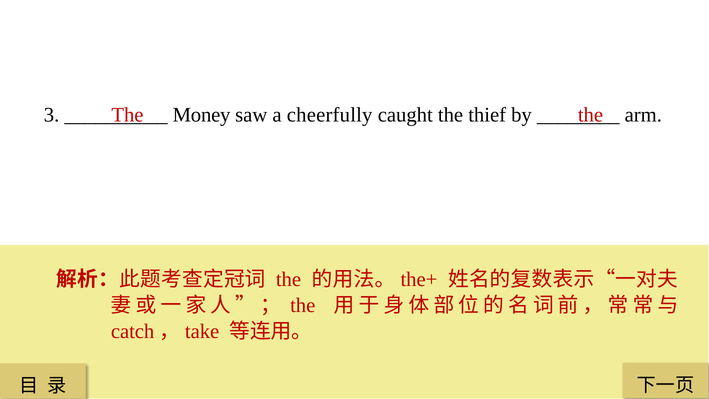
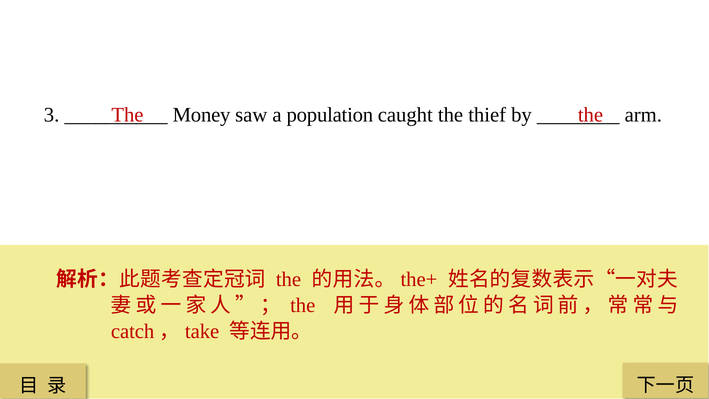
cheerfully: cheerfully -> population (330, 115)
